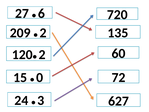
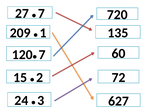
6: 6 -> 7 (41, 13)
2: 2 -> 1 (43, 33)
2: 2 -> 7 (42, 54)
0: 0 -> 2 (40, 77)
